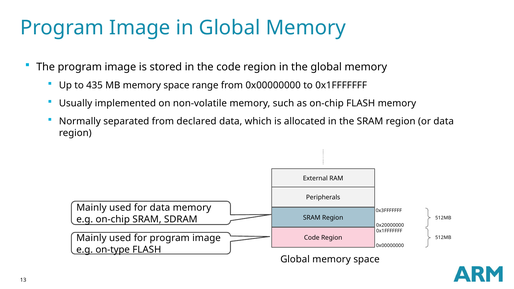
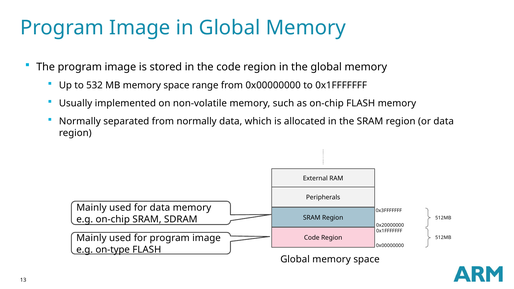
435: 435 -> 532 (94, 85)
from declared: declared -> normally (197, 121)
